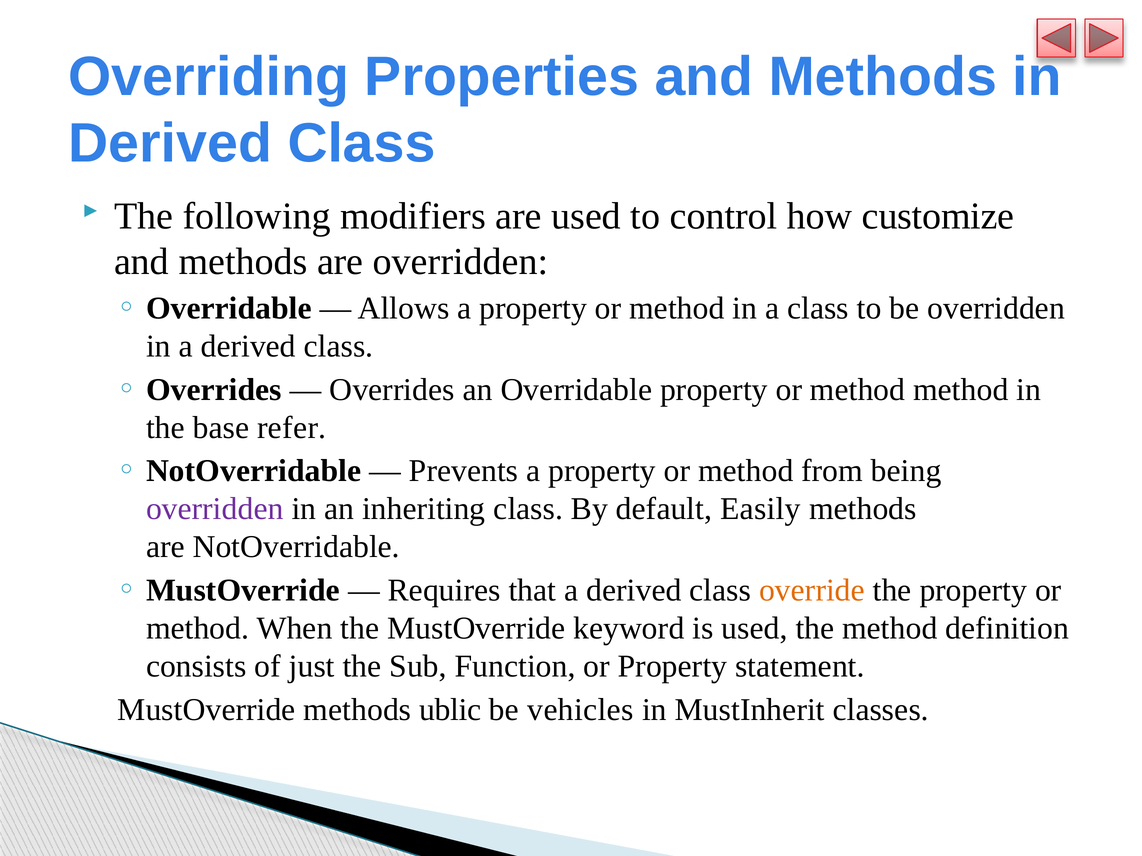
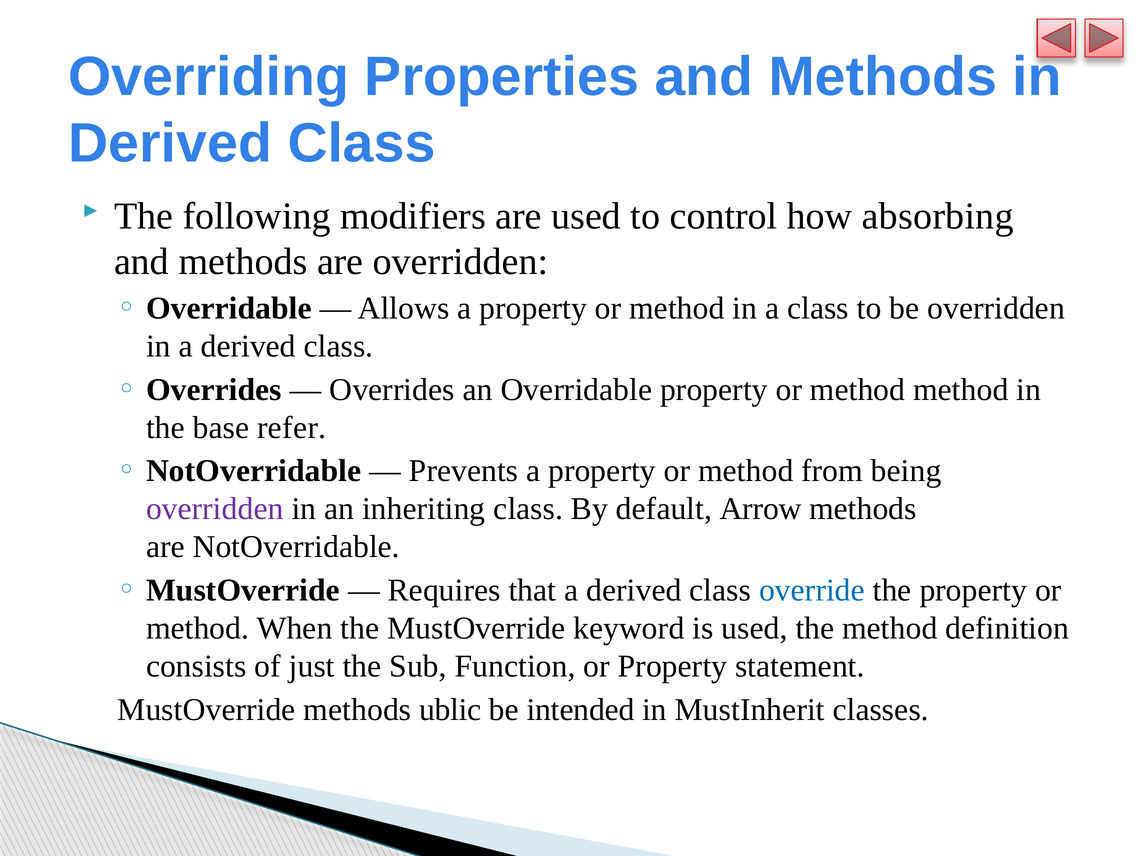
customize: customize -> absorbing (938, 216)
Easily: Easily -> Arrow (761, 509)
override colour: orange -> blue (812, 591)
vehicles: vehicles -> intended (581, 710)
